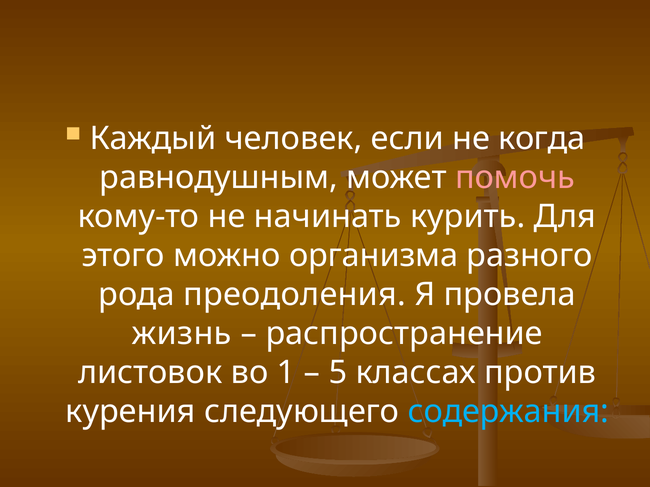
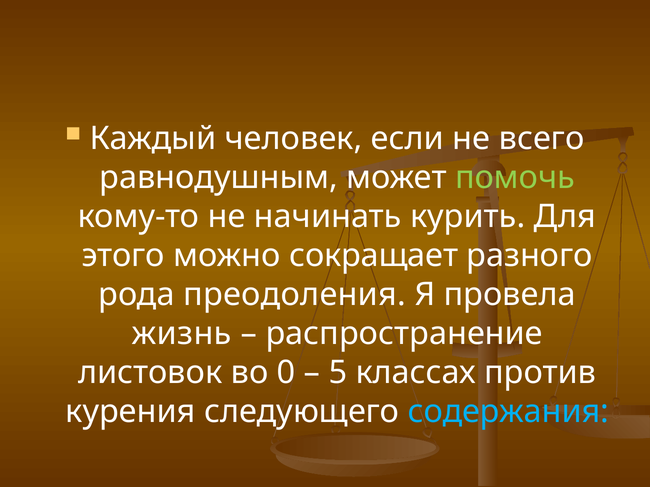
когда: когда -> всего (542, 139)
помочь colour: pink -> light green (515, 178)
организма: организма -> сокращает (374, 256)
1: 1 -> 0 (286, 373)
